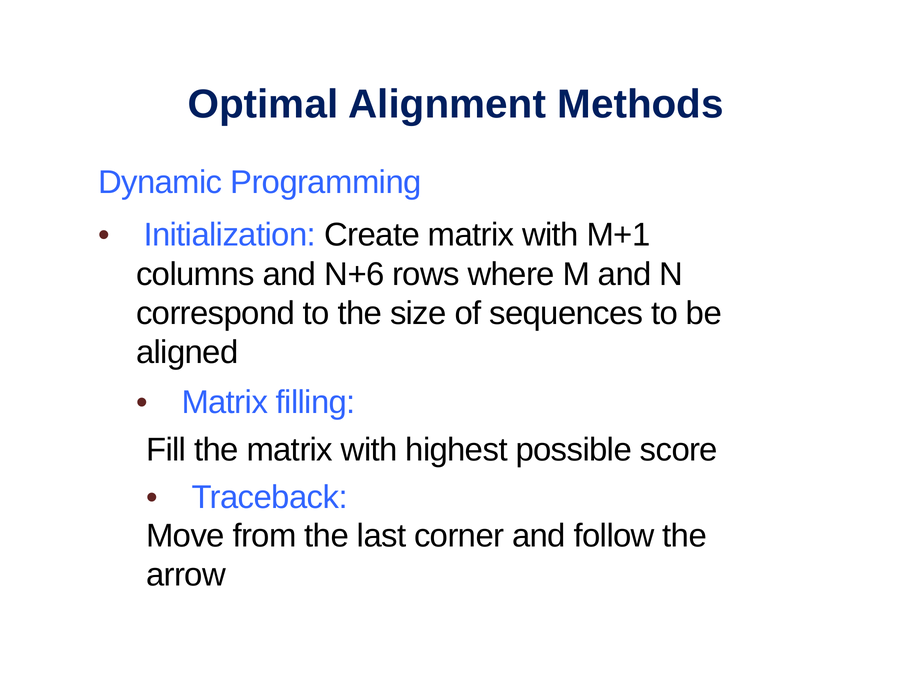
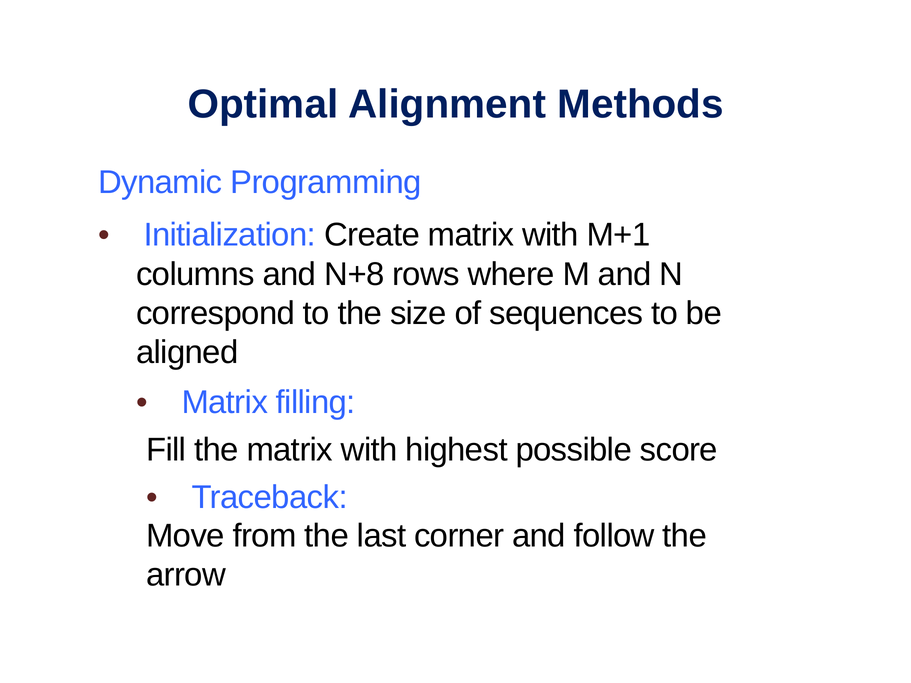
N+6: N+6 -> N+8 (354, 274)
